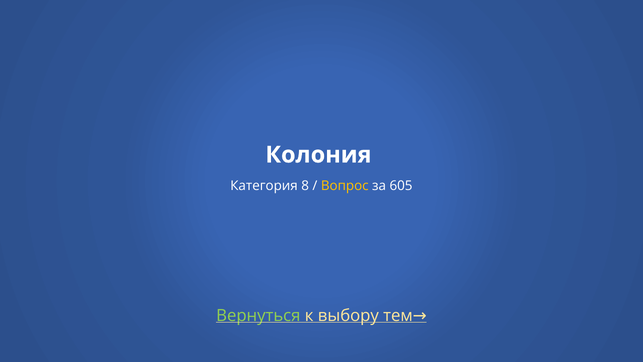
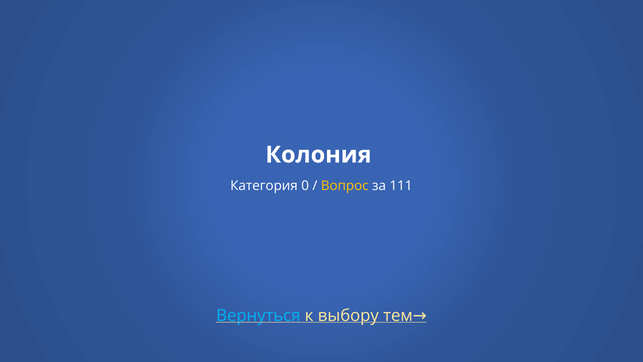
8: 8 -> 0 (305, 186)
605: 605 -> 111 (401, 186)
Вернуться colour: light green -> light blue (258, 315)
